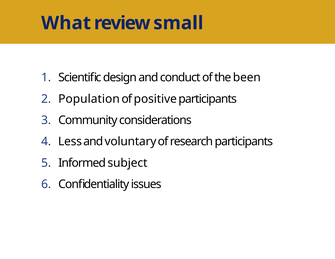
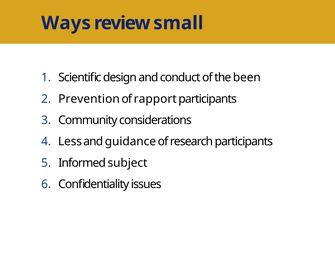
What: What -> Ways (66, 23)
Population: Population -> Prevention (89, 99)
positive: positive -> rapport (155, 99)
voluntary: voluntary -> guidance (130, 141)
